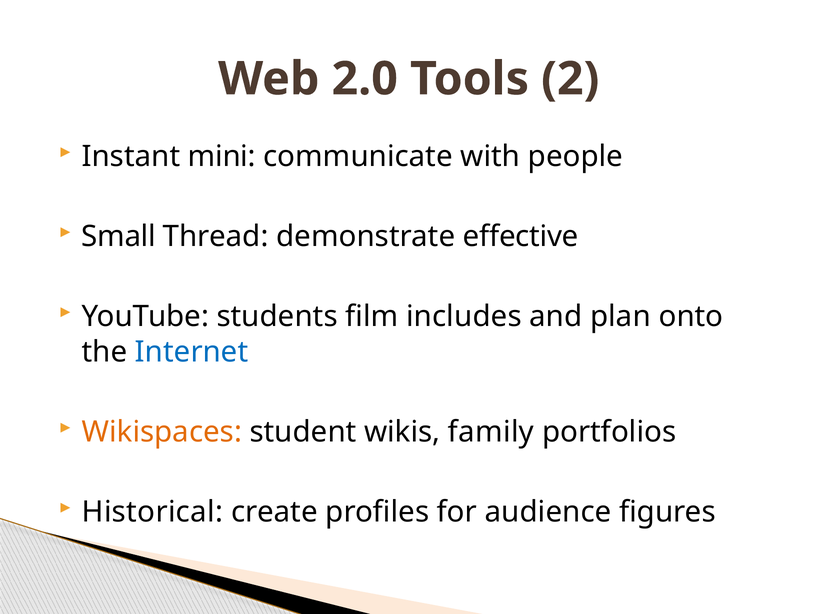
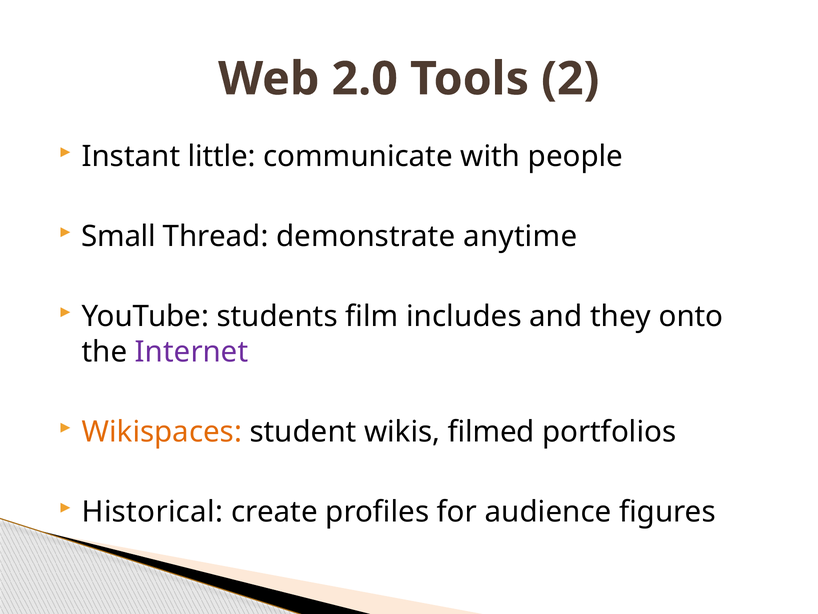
mini: mini -> little (222, 156)
effective: effective -> anytime (520, 236)
plan: plan -> they (620, 316)
Internet colour: blue -> purple (192, 352)
family: family -> filmed (491, 432)
